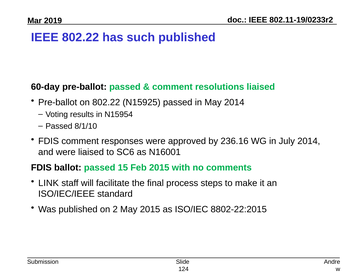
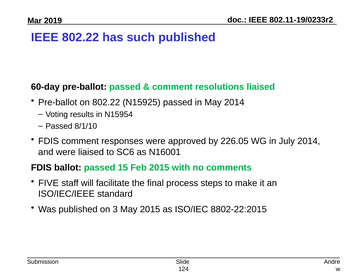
236.16: 236.16 -> 226.05 (235, 141)
LINK: LINK -> FIVE (49, 183)
2: 2 -> 3 (115, 209)
